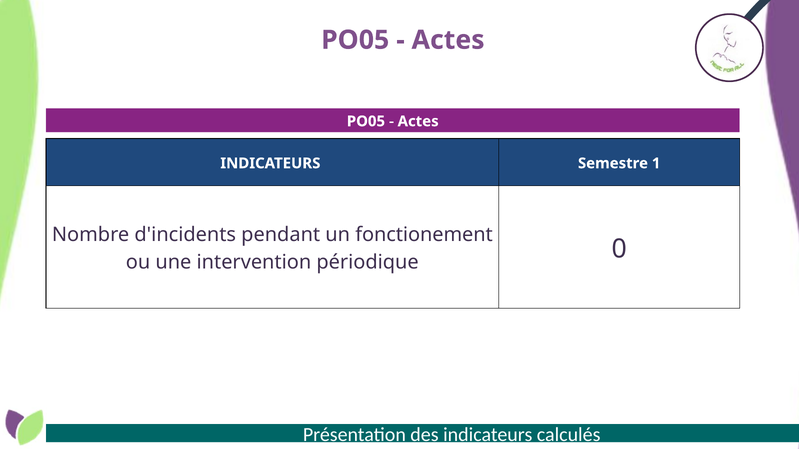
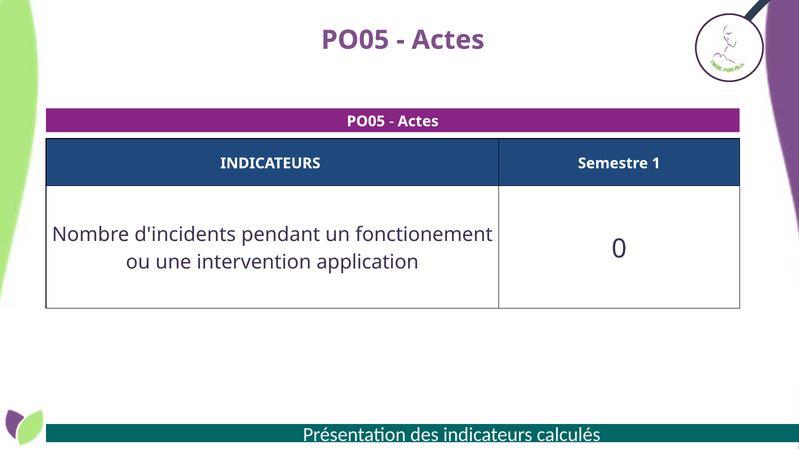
périodique: périodique -> application (368, 262)
